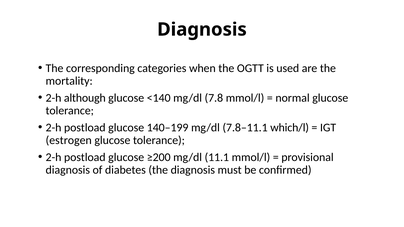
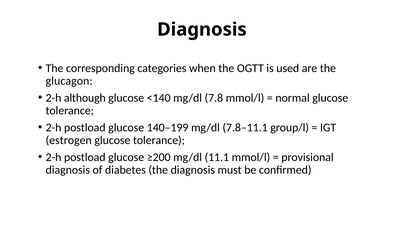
mortality: mortality -> glucagon (69, 81)
which/l: which/l -> group/l (290, 128)
